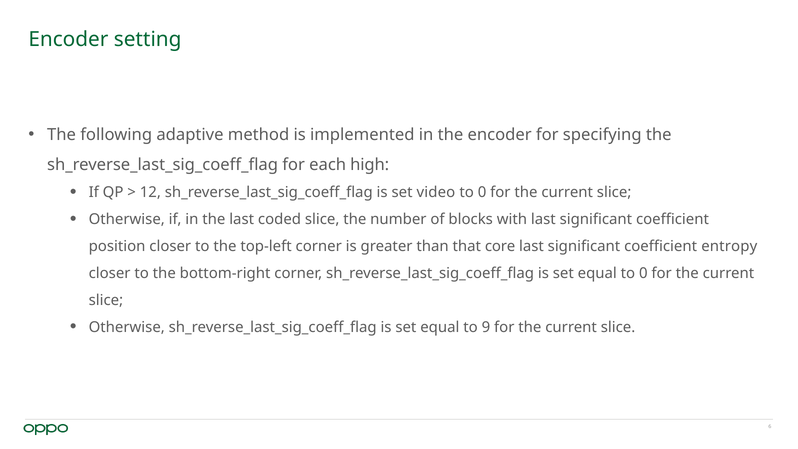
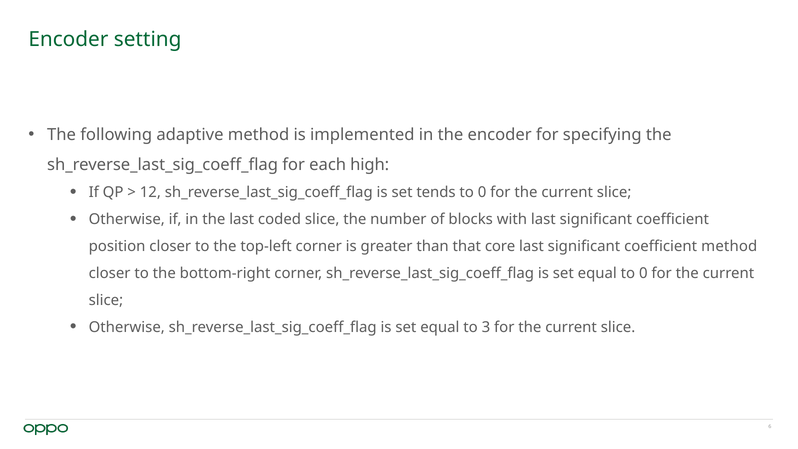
video: video -> tends (436, 192)
coefficient entropy: entropy -> method (729, 246)
9: 9 -> 3 (486, 327)
